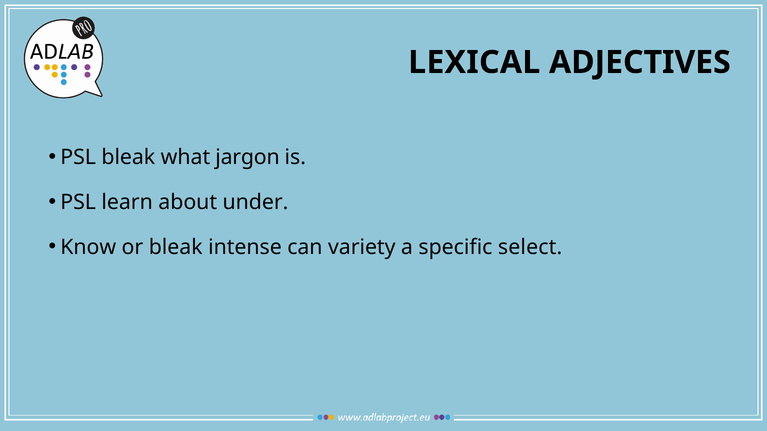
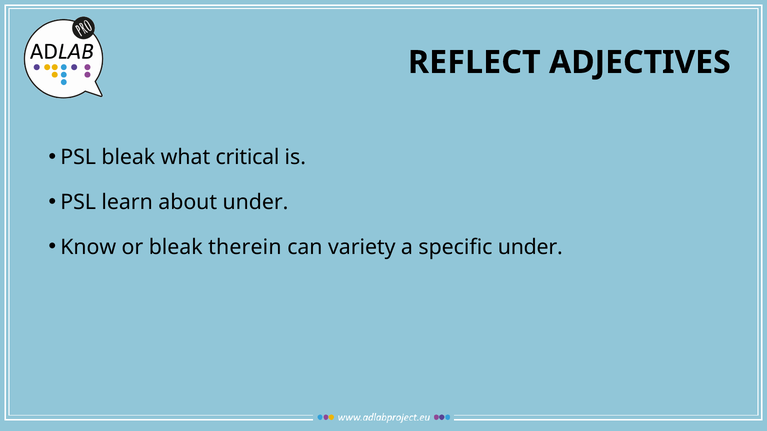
LEXICAL: LEXICAL -> REFLECT (474, 62)
jargon: jargon -> critical (248, 157)
intense: intense -> therein (245, 247)
specific select: select -> under (530, 247)
